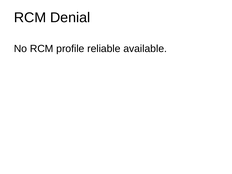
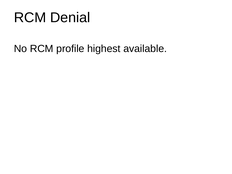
reliable: reliable -> highest (104, 49)
